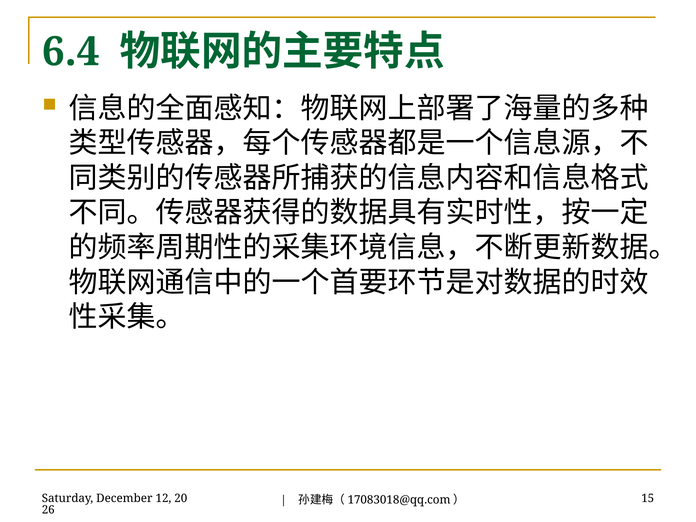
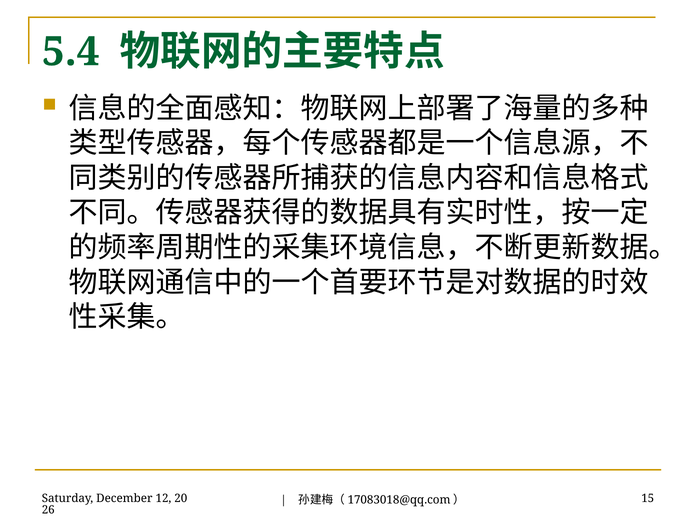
6.4: 6.4 -> 5.4 (71, 52)
